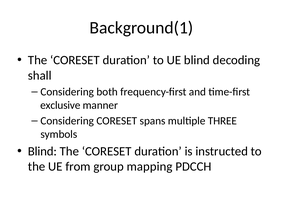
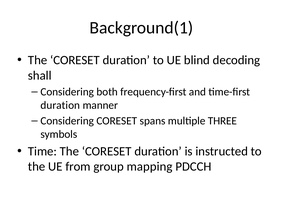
exclusive: exclusive -> duration (60, 105)
Blind: Blind -> Time (42, 151)
